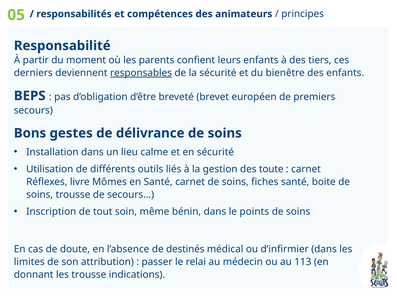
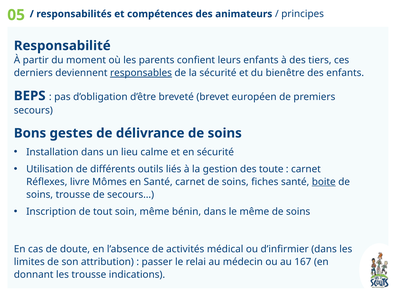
boite underline: none -> present (324, 182)
le points: points -> même (254, 212)
destinés: destinés -> activités (185, 250)
113: 113 -> 167 (303, 262)
